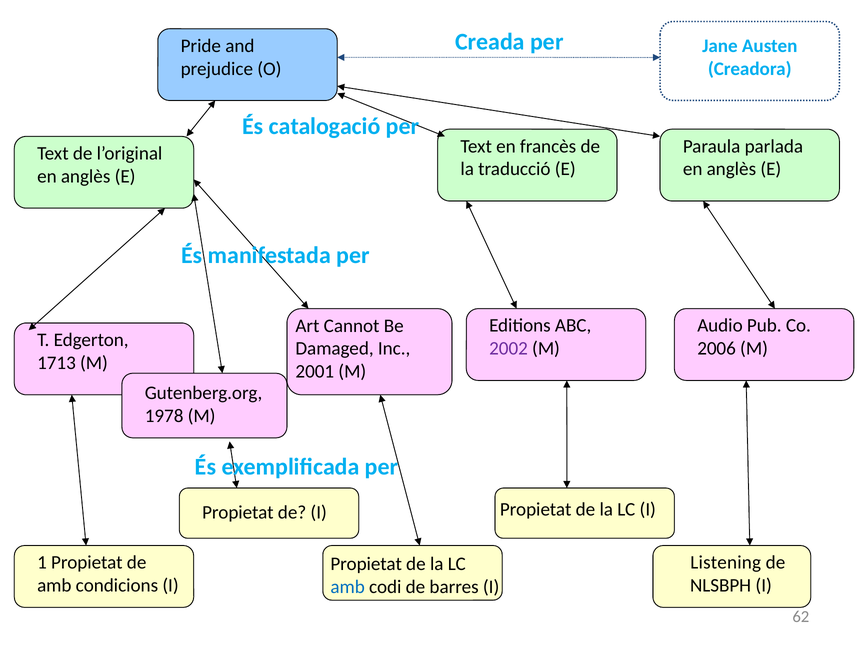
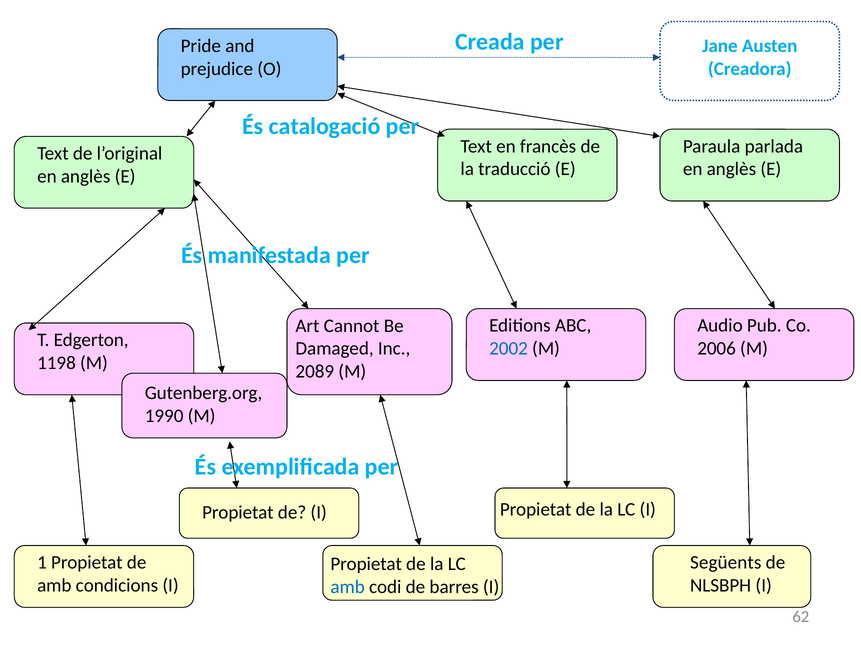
2002 colour: purple -> blue (509, 348)
1713: 1713 -> 1198 (56, 363)
2001: 2001 -> 2089 (315, 371)
1978: 1978 -> 1990 (164, 416)
Listening: Listening -> Següents (726, 562)
